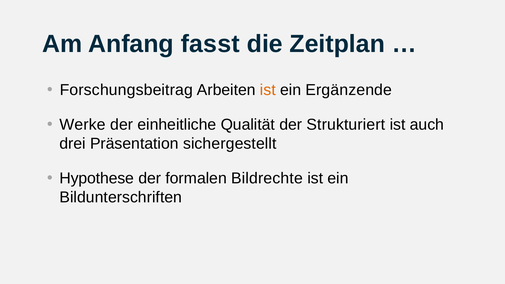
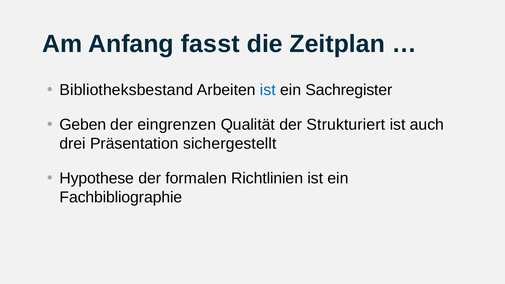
Forschungsbeitrag: Forschungsbeitrag -> Bibliotheksbestand (126, 90)
ist colour: orange -> blue (268, 90)
Ergänzende: Ergänzende -> Sachregister (349, 90)
Werke: Werke -> Geben (83, 125)
einheitliche: einheitliche -> eingrenzen (177, 125)
Bildrechte: Bildrechte -> Richtlinien (267, 178)
Bildunterschriften: Bildunterschriften -> Fachbibliographie (121, 197)
